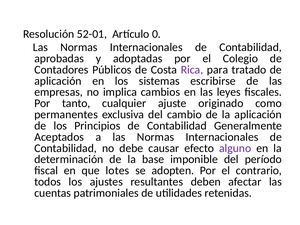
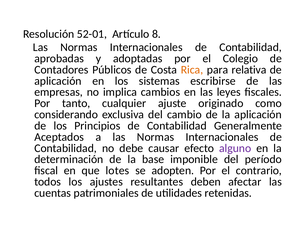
0: 0 -> 8 (156, 34)
Rica colour: purple -> orange (192, 70)
tratado: tratado -> relativa (249, 70)
permanentes: permanentes -> considerando (66, 115)
